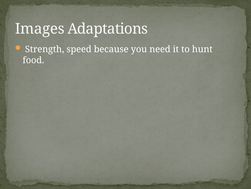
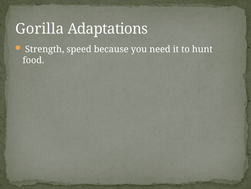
Images: Images -> Gorilla (40, 29)
